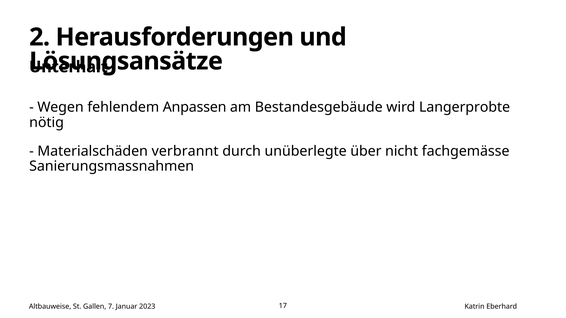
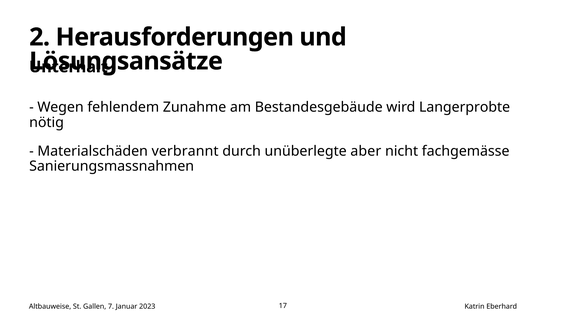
Anpassen: Anpassen -> Zunahme (195, 107)
über: über -> aber (366, 151)
